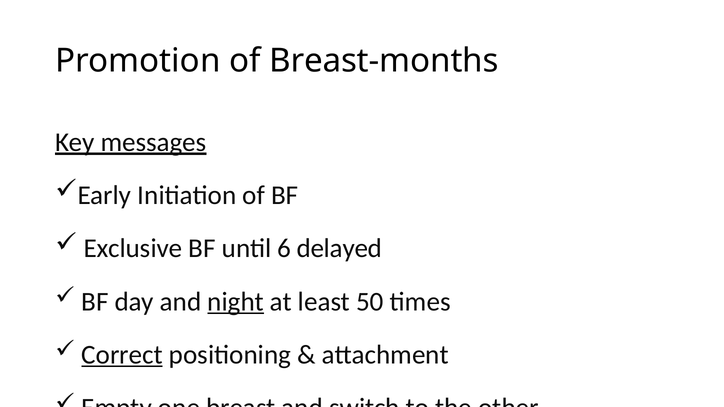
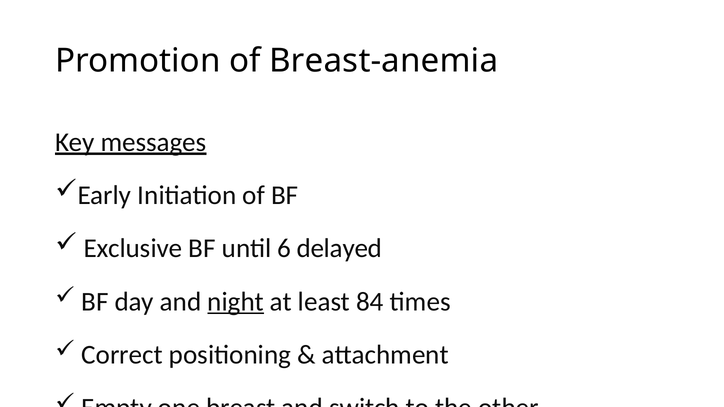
Breast-months: Breast-months -> Breast-anemia (384, 61)
50: 50 -> 84 (370, 302)
Correct underline: present -> none (122, 355)
